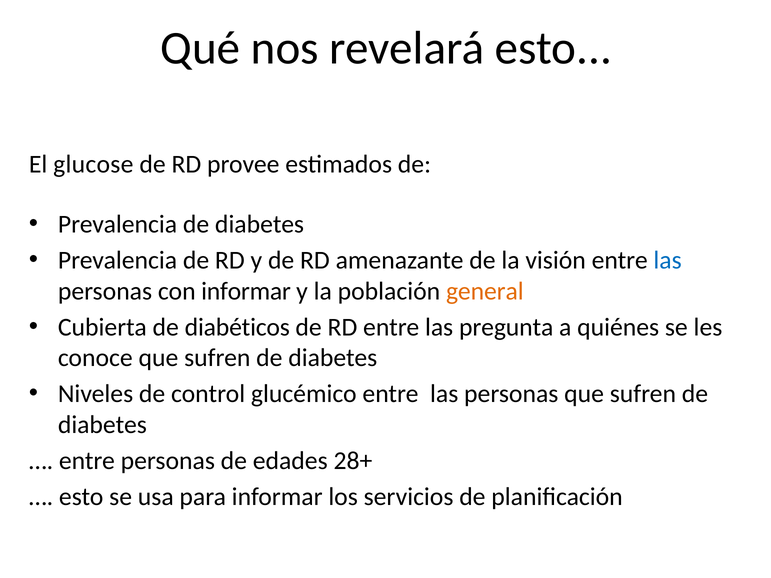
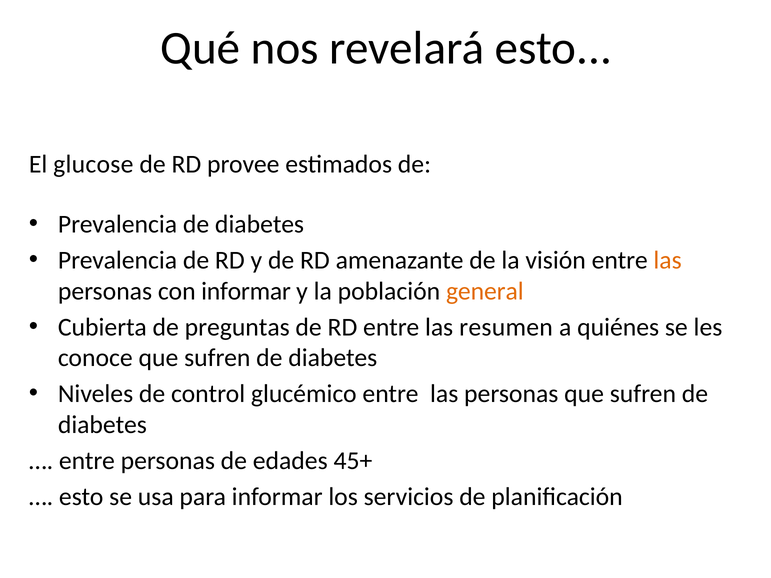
las colour: blue -> orange (668, 260)
diabéticos: diabéticos -> preguntas (237, 327)
pregunta: pregunta -> resumen (506, 327)
28+: 28+ -> 45+ (353, 461)
